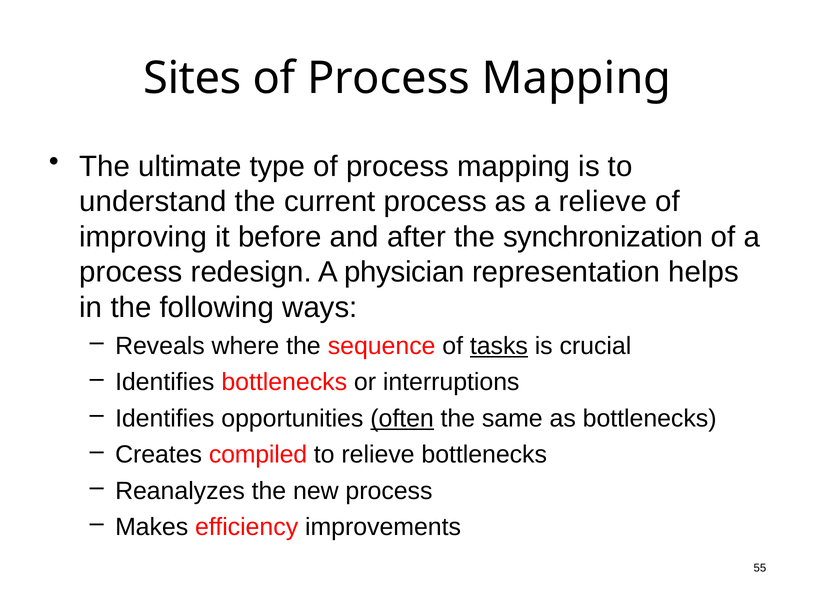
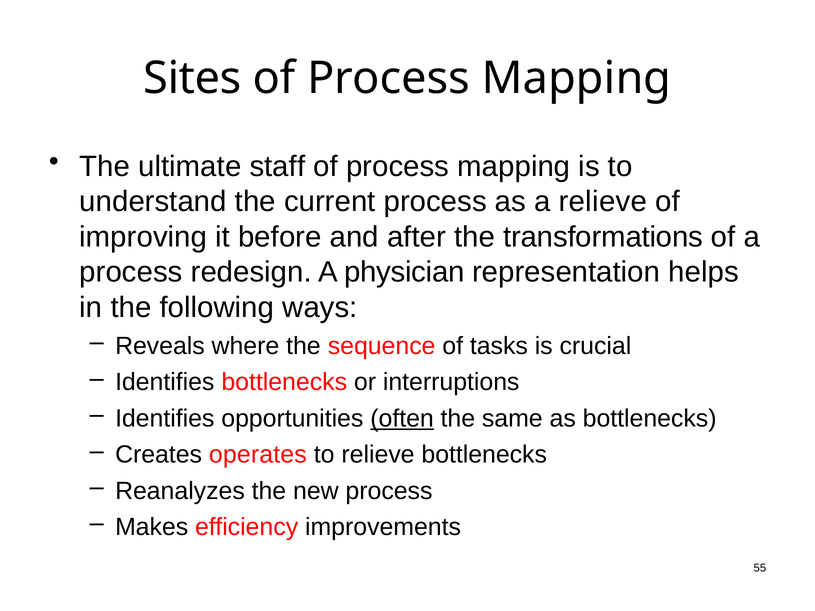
type: type -> staff (277, 166)
synchronization: synchronization -> transformations (603, 237)
tasks underline: present -> none (499, 346)
compiled: compiled -> operates (258, 455)
